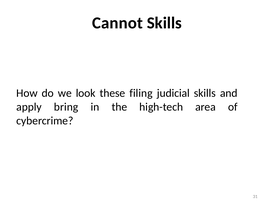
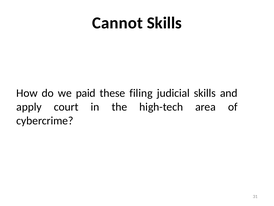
look: look -> paid (86, 93)
bring: bring -> court (66, 107)
